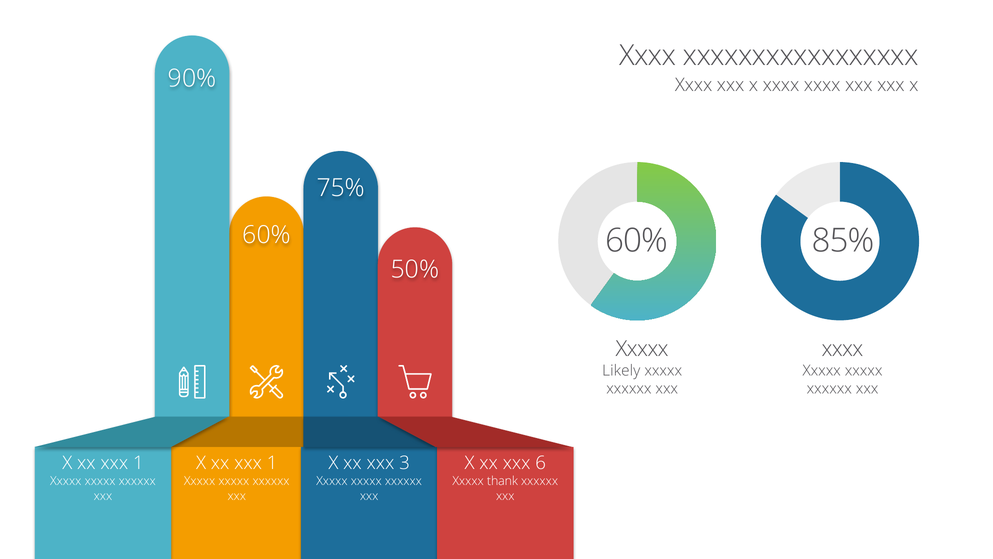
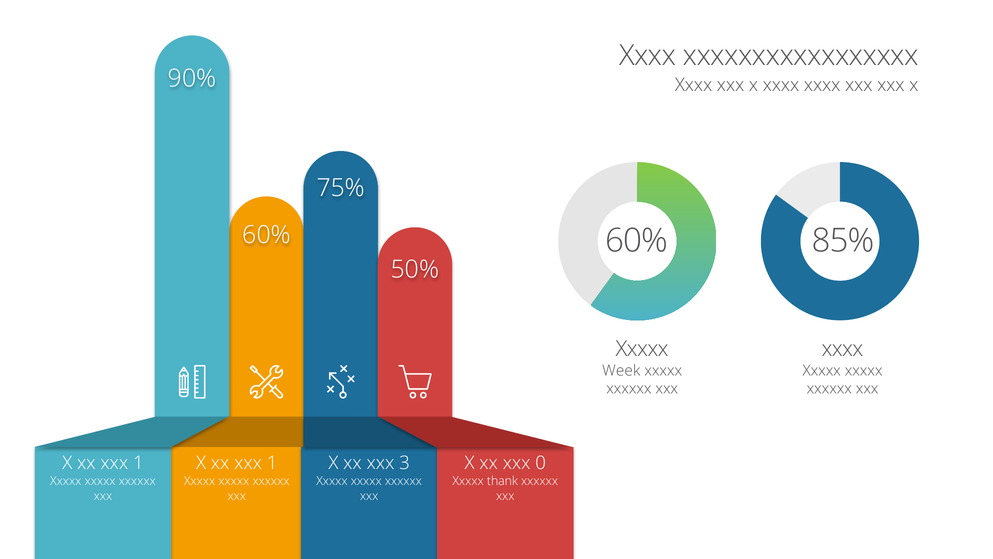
Likely: Likely -> Week (621, 370)
6: 6 -> 0 (541, 463)
